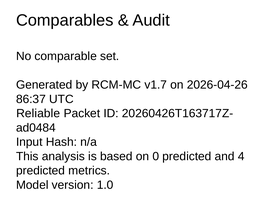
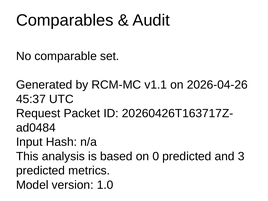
v1.7: v1.7 -> v1.1 (156, 85)
86:37: 86:37 -> 45:37 (31, 99)
Reliable: Reliable -> Request (38, 113)
4: 4 -> 3 (241, 156)
